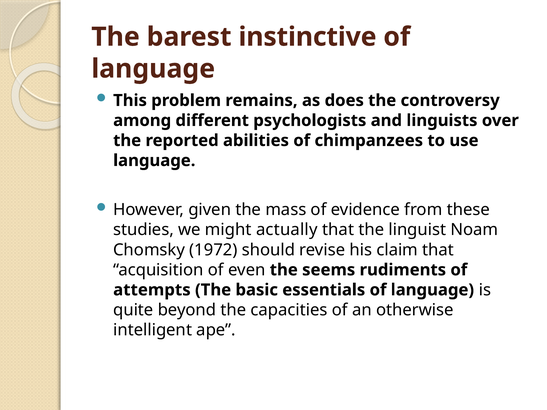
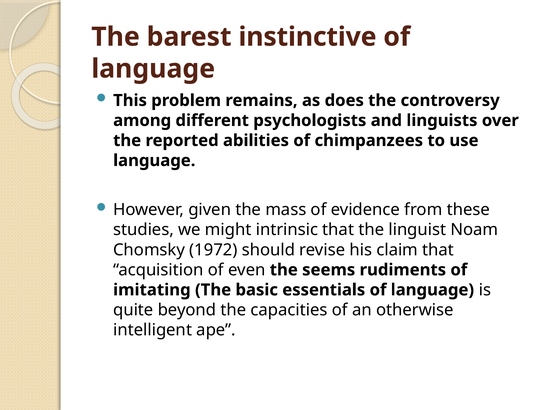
actually: actually -> intrinsic (287, 230)
attempts: attempts -> imitating (152, 290)
